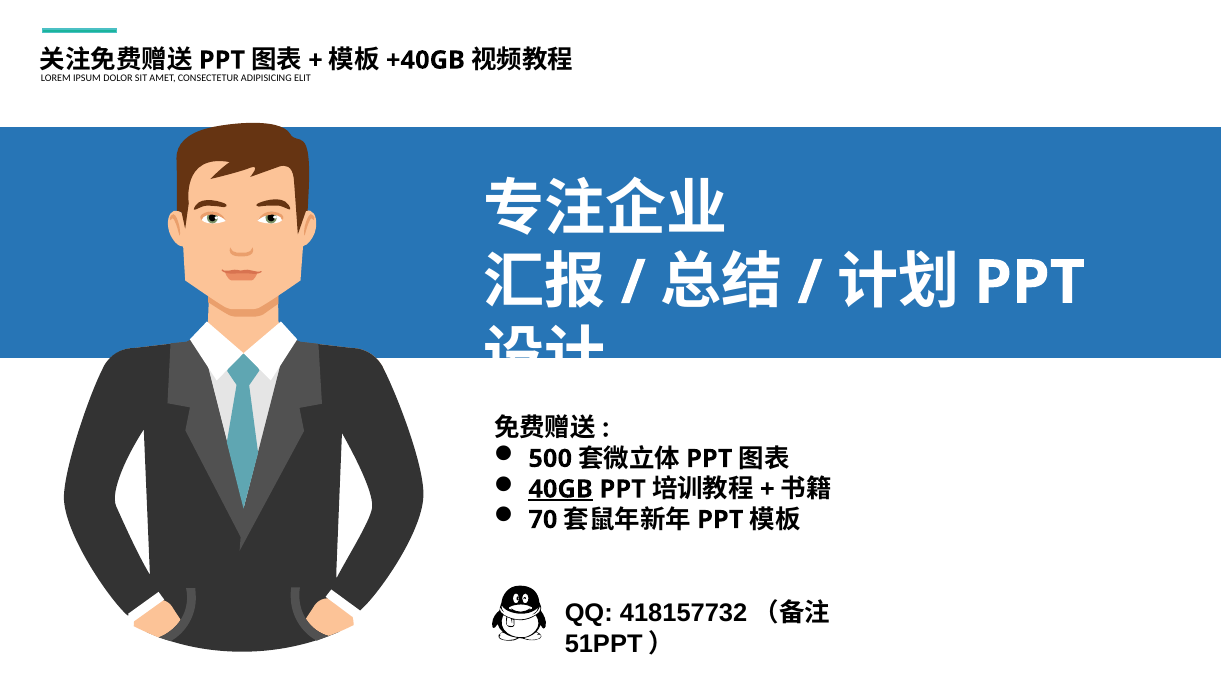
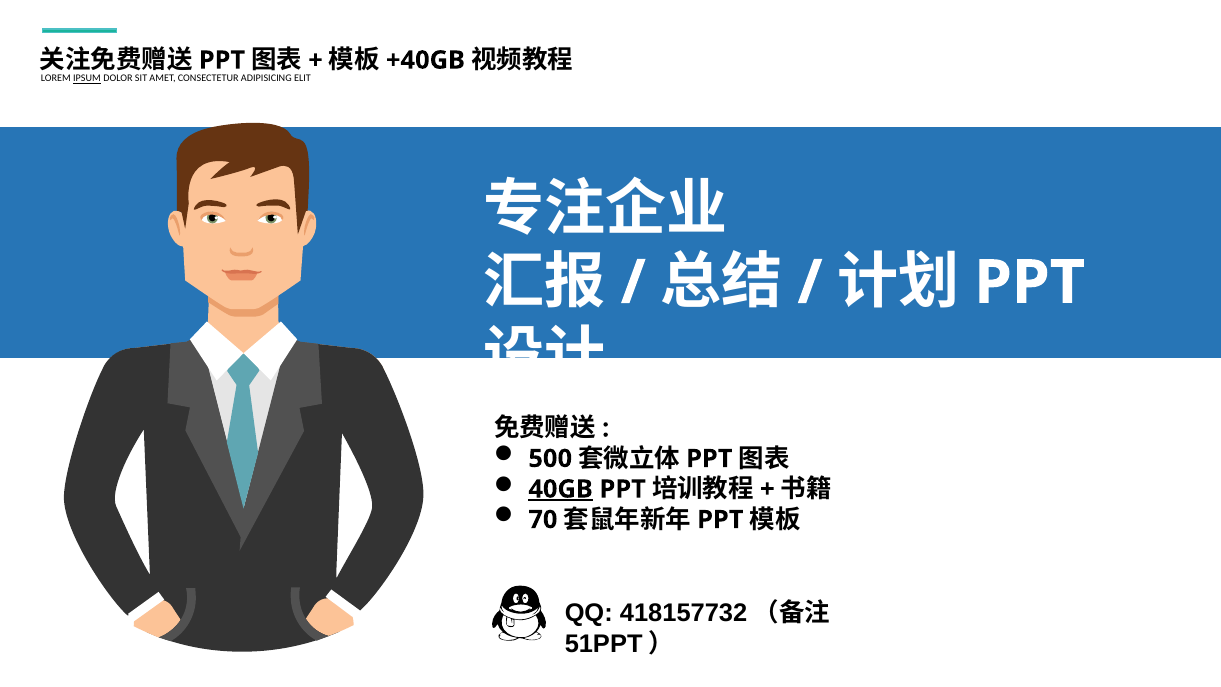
IPSUM underline: none -> present (87, 79)
